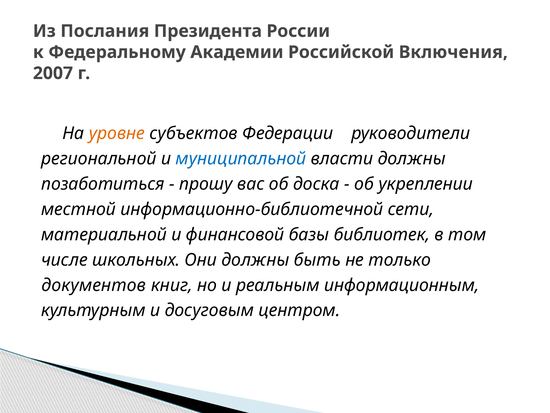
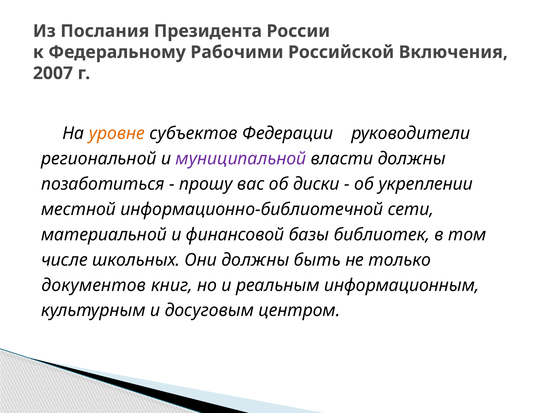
Академии: Академии -> Рабочими (237, 52)
муниципальной colour: blue -> purple (241, 159)
доска: доска -> диски (316, 184)
